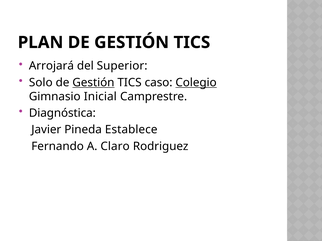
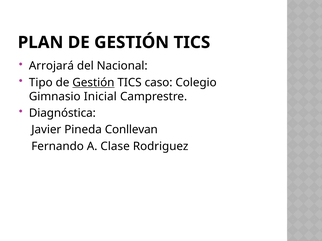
Superior: Superior -> Nacional (122, 66)
Solo: Solo -> Tipo (41, 83)
Colegio underline: present -> none (196, 83)
Establece: Establece -> Conllevan (131, 130)
Claro: Claro -> Clase (115, 147)
